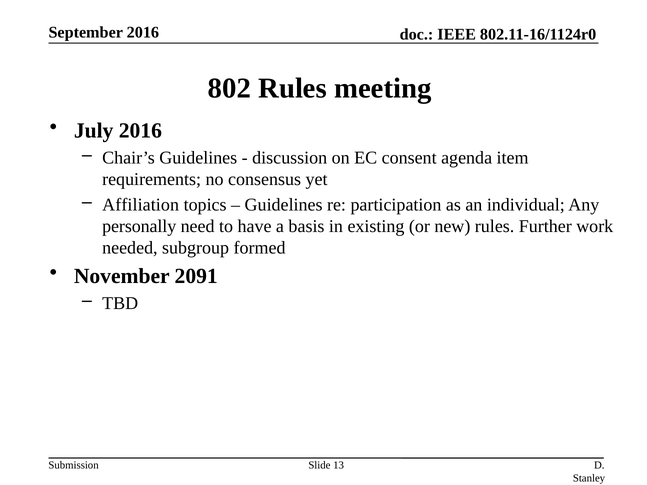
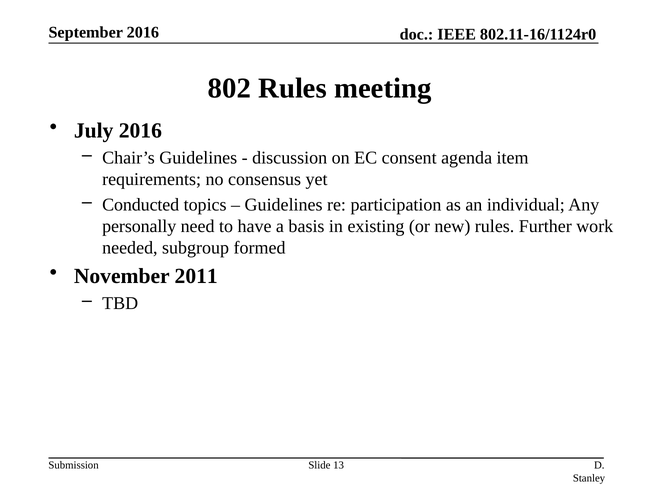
Affiliation: Affiliation -> Conducted (141, 205)
2091: 2091 -> 2011 (196, 276)
